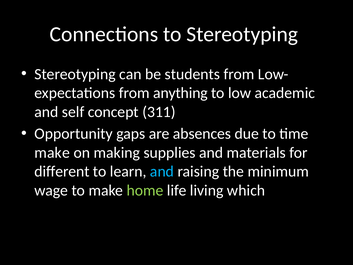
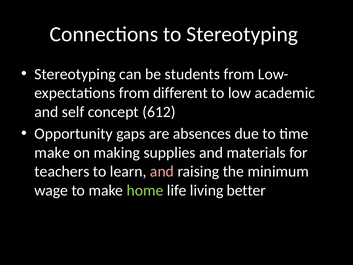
anything: anything -> different (180, 93)
311: 311 -> 612 (159, 112)
different: different -> teachers (62, 171)
and colour: light blue -> pink (162, 171)
which: which -> better (246, 190)
